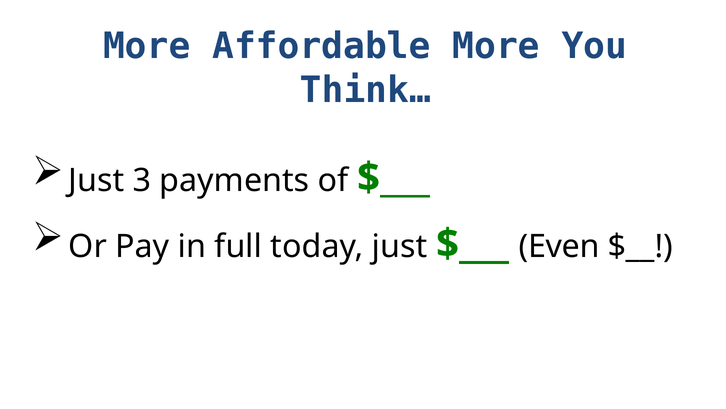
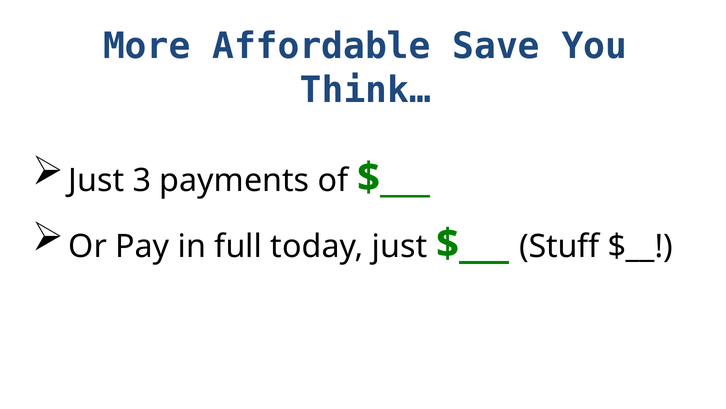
Affordable More: More -> Save (496, 46)
Even: Even -> Stuff (559, 246)
